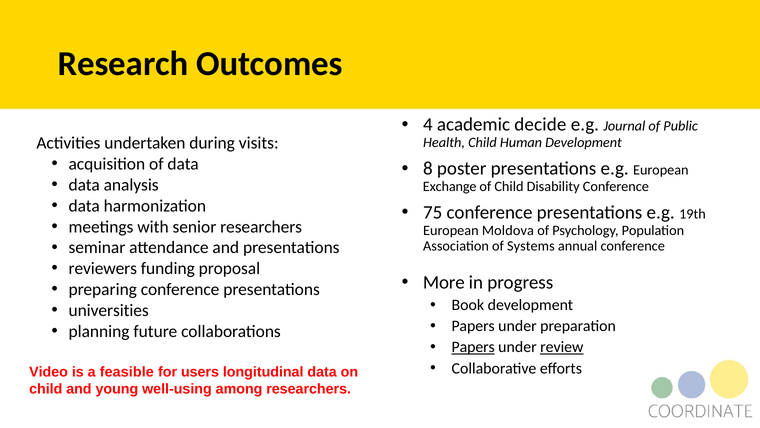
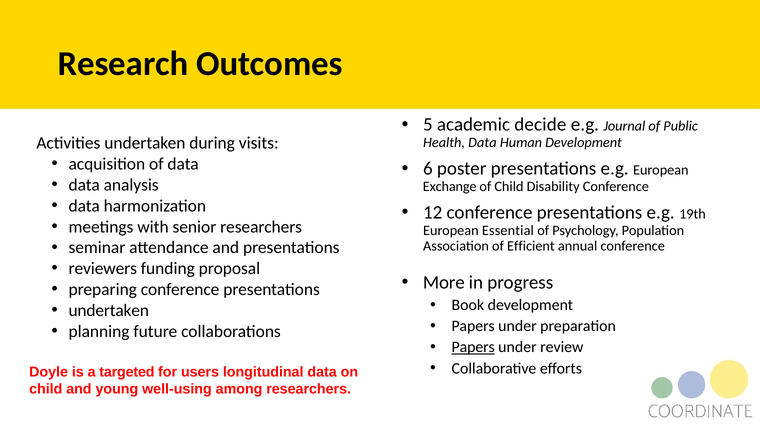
4: 4 -> 5 (428, 125)
Health Child: Child -> Data (482, 143)
8: 8 -> 6 (428, 168)
75: 75 -> 12 (433, 212)
Moldova: Moldova -> Essential (508, 230)
Systems: Systems -> Efficient (531, 246)
universities: universities -> undertaken (109, 310)
review underline: present -> none (562, 347)
Video: Video -> Doyle (49, 371)
feasible: feasible -> targeted (127, 371)
